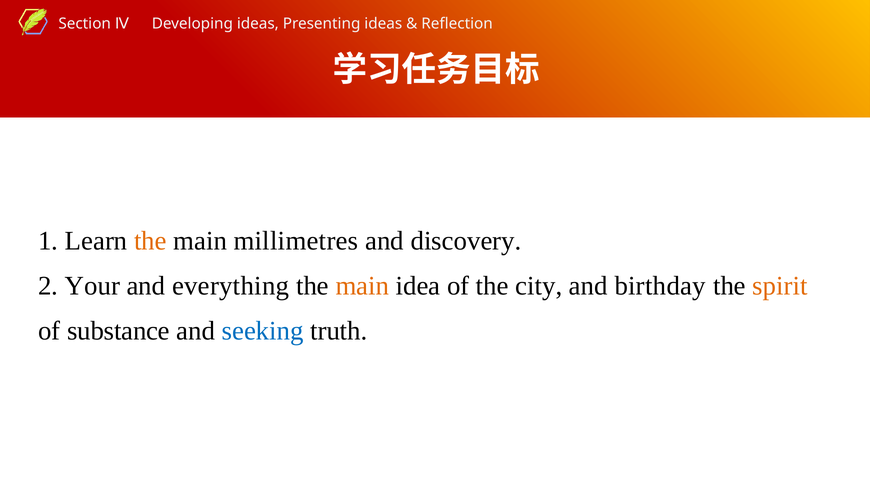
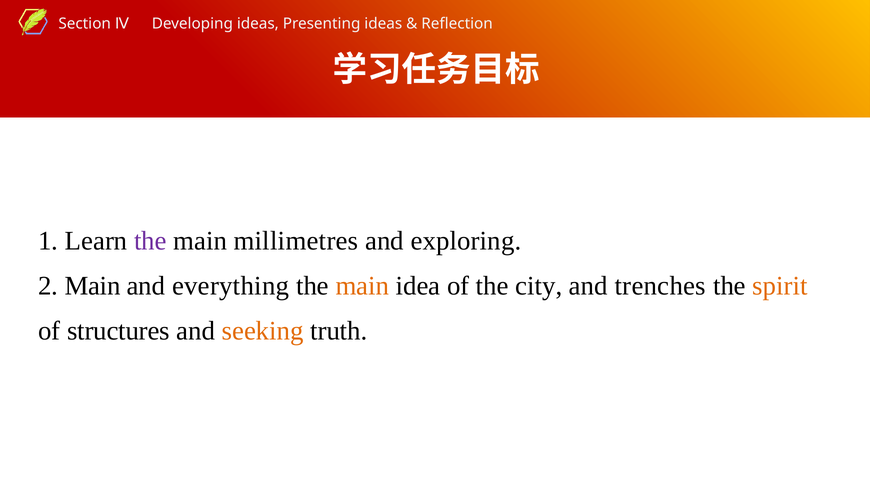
the colour: orange -> purple (150, 241)
discovery: discovery -> exploring (466, 241)
2 Your: Your -> Main (93, 286)
birthday: birthday -> trenches (660, 286)
substance: substance -> structures (118, 331)
seeking colour: blue -> orange (263, 331)
